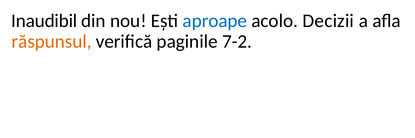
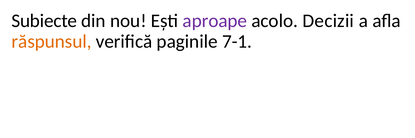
Inaudibil: Inaudibil -> Subiecte (44, 21)
aproape colour: blue -> purple (215, 21)
7-2: 7-2 -> 7-1 (237, 42)
